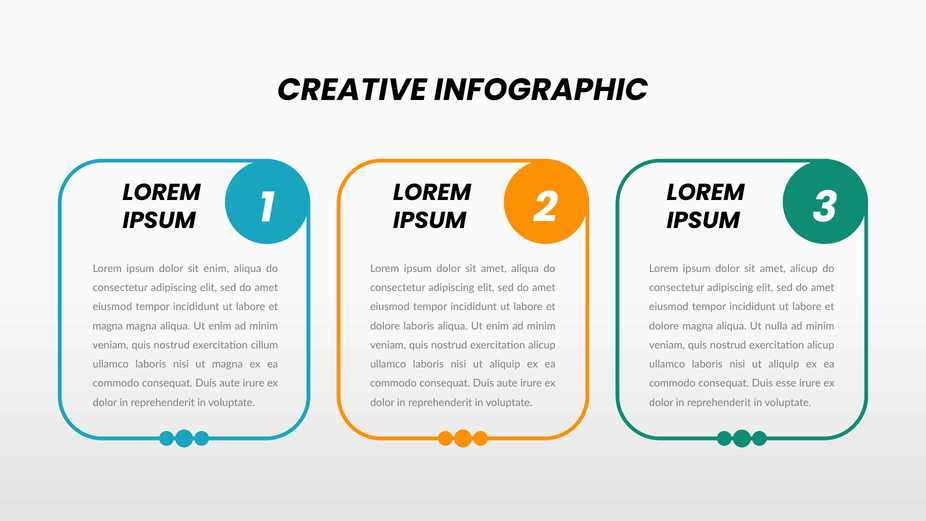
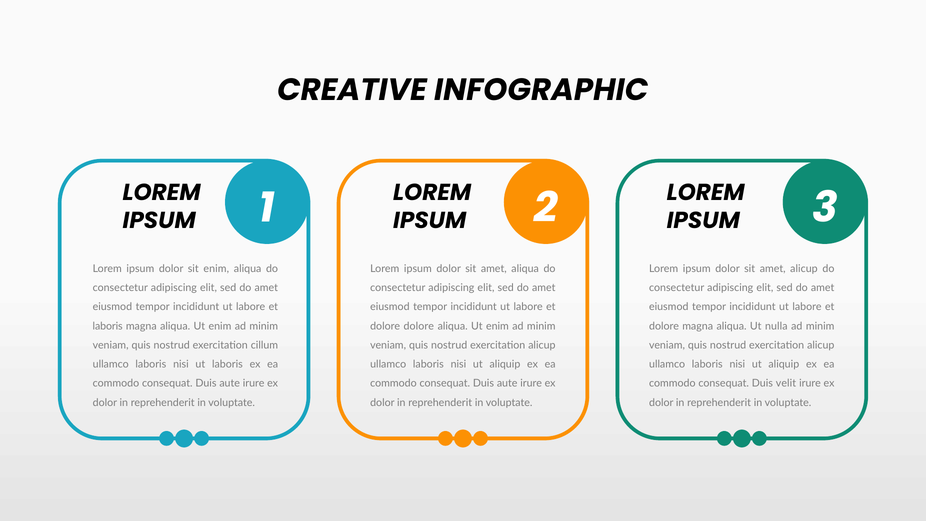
magna: magna -> laboris (108, 326)
dolore laboris: laboris -> dolore (419, 326)
ut magna: magna -> laboris (227, 364)
esse: esse -> velit (786, 383)
